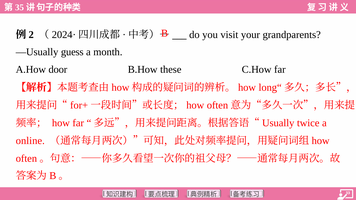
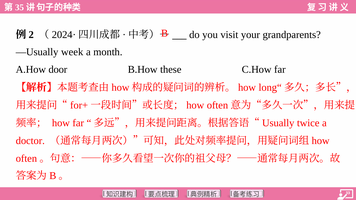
guess: guess -> week (72, 52)
online: online -> doctor (30, 141)
